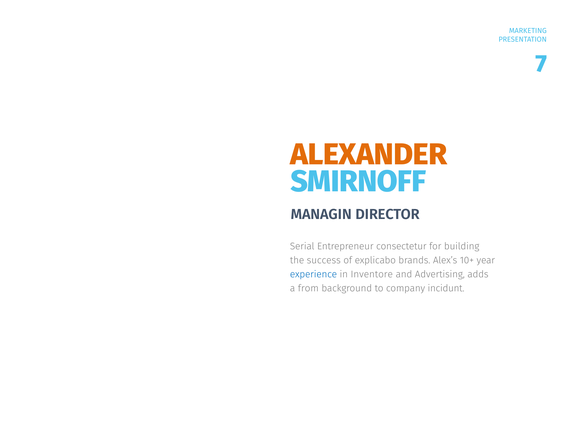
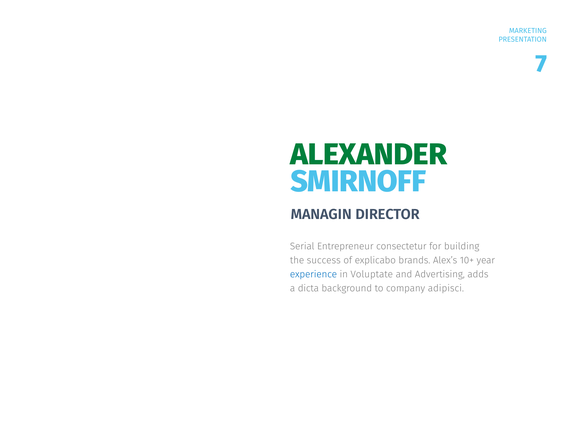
ALEXANDER colour: orange -> green (369, 155)
Inventore: Inventore -> Voluptate (372, 274)
from: from -> dicta (308, 288)
incidunt: incidunt -> adipisci (446, 288)
